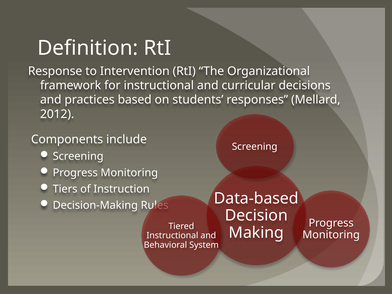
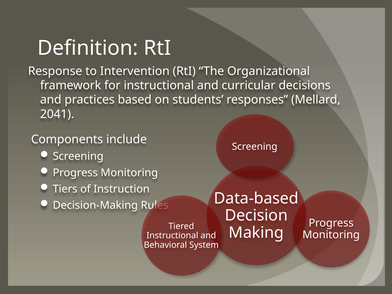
2012: 2012 -> 2041 (57, 114)
